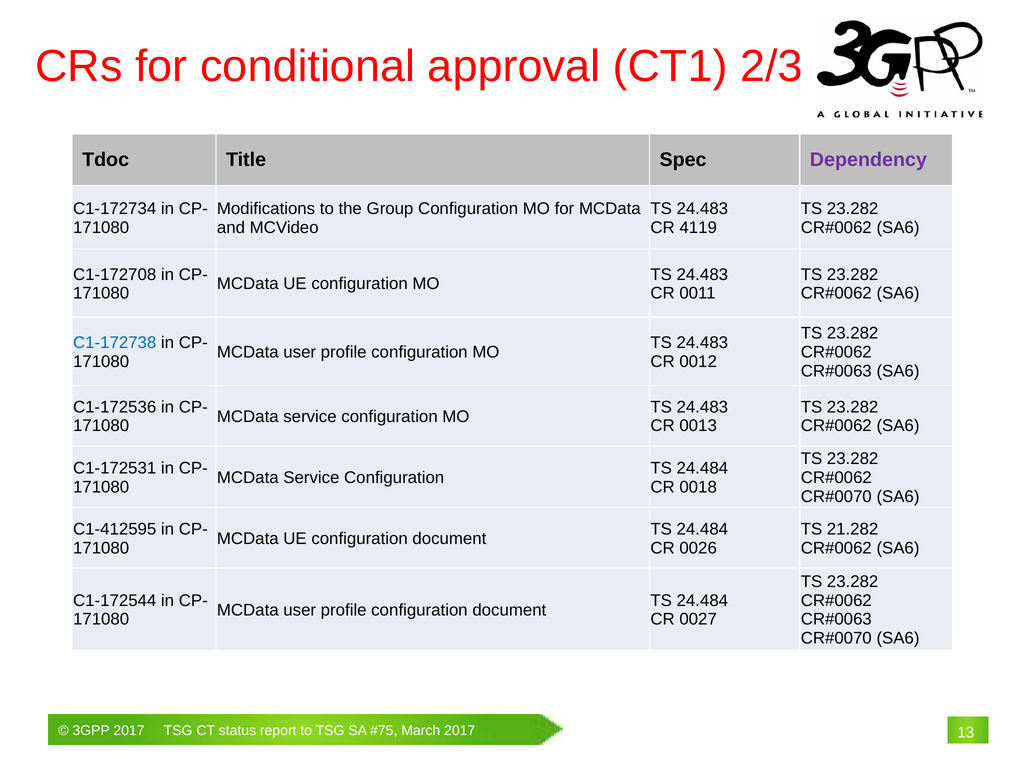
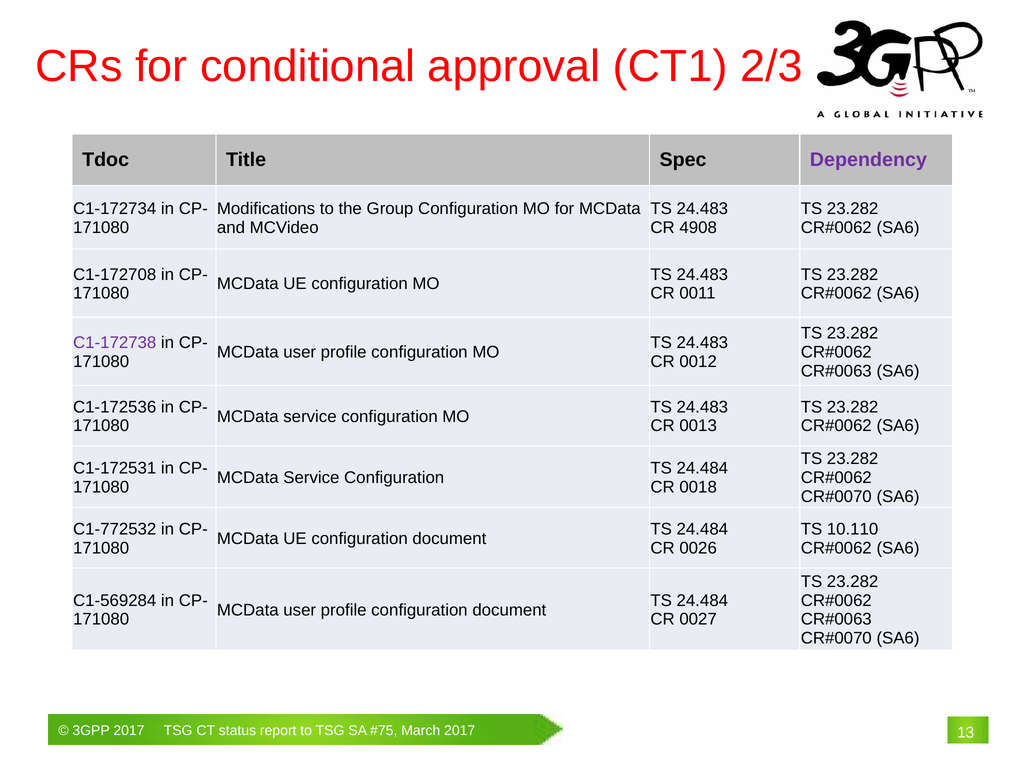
4119: 4119 -> 4908 (698, 227)
C1-172738 colour: blue -> purple (115, 343)
C1-412595: C1-412595 -> C1-772532 (115, 529)
21.282: 21.282 -> 10.110 (853, 529)
C1-172544: C1-172544 -> C1-569284 (115, 601)
